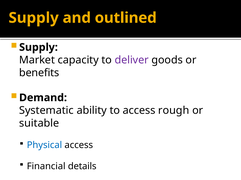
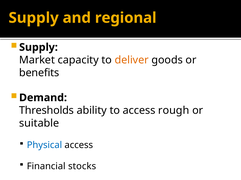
outlined: outlined -> regional (126, 18)
deliver colour: purple -> orange (132, 60)
Systematic: Systematic -> Thresholds (47, 111)
details: details -> stocks (82, 167)
